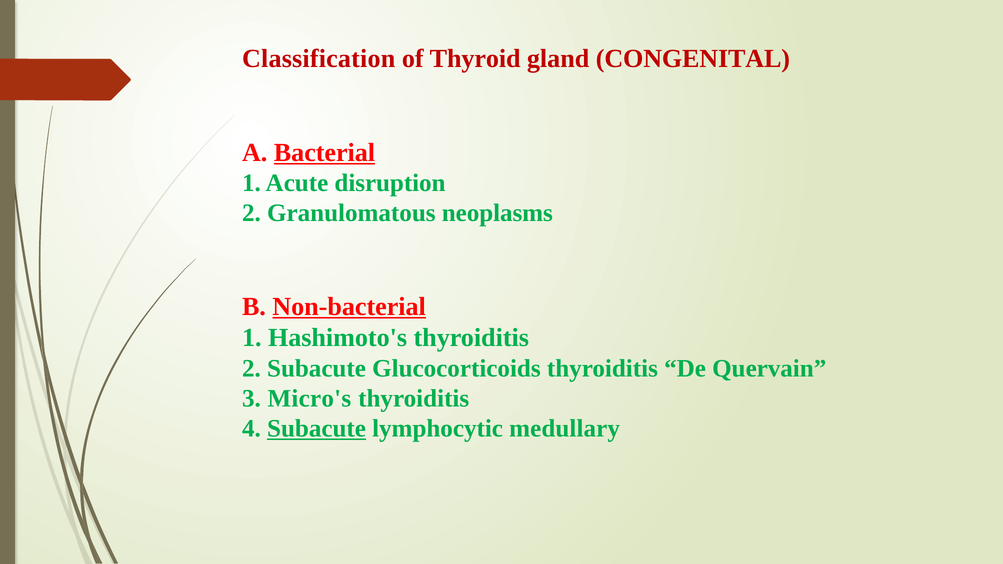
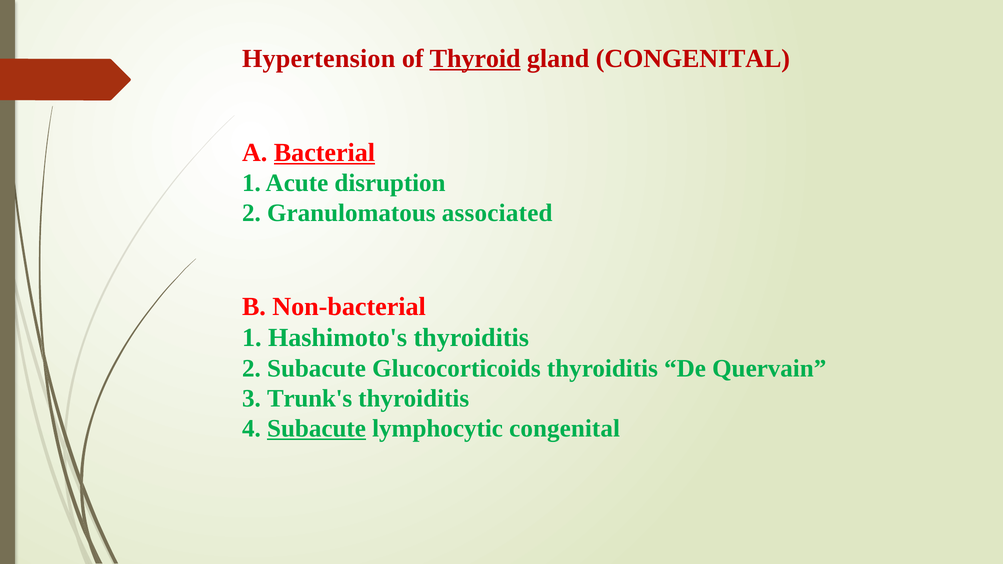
Classification: Classification -> Hypertension (319, 58)
Thyroid underline: none -> present (475, 58)
neoplasms: neoplasms -> associated (497, 213)
Non-bacterial underline: present -> none (349, 307)
Micro's: Micro's -> Trunk's (310, 399)
lymphocytic medullary: medullary -> congenital (565, 429)
